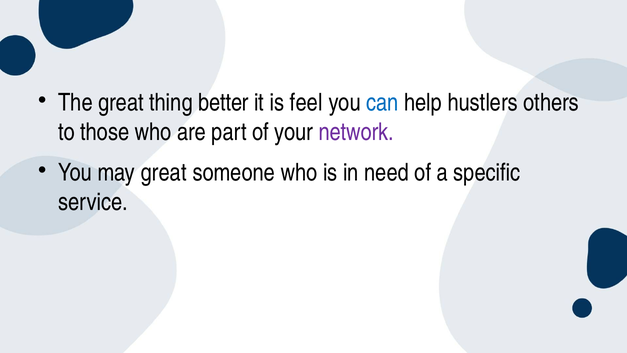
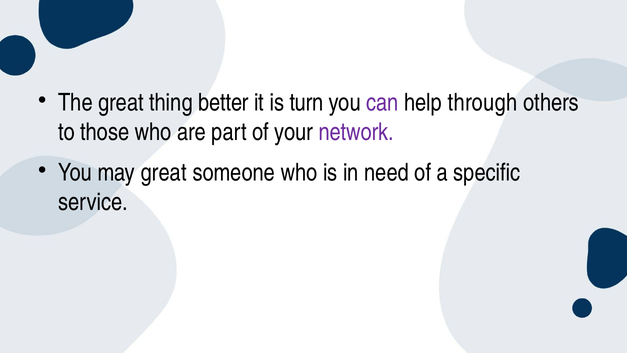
feel: feel -> turn (307, 103)
can colour: blue -> purple (382, 103)
hustlers: hustlers -> through (483, 103)
